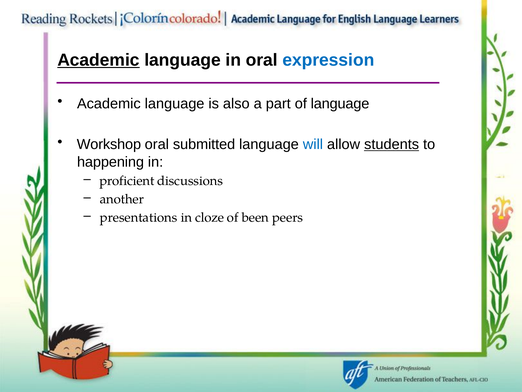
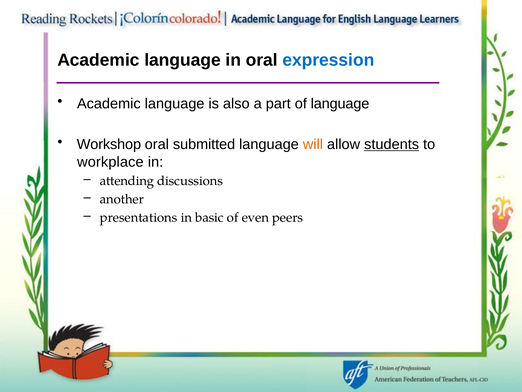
Academic underline: present -> none (98, 60)
will colour: blue -> orange (313, 144)
happening: happening -> workplace (110, 162)
proficient: proficient -> attending (127, 181)
cloze: cloze -> basic (210, 217)
been: been -> even (255, 217)
